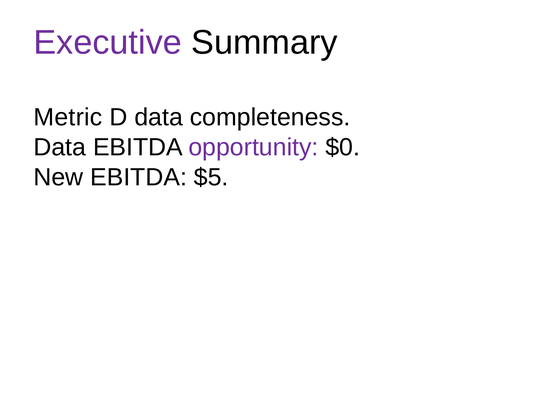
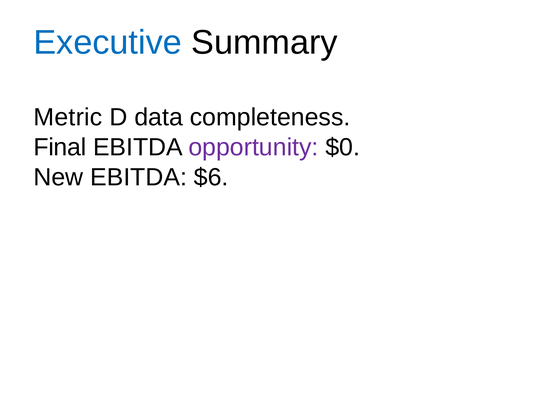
Executive colour: purple -> blue (108, 43)
Data: Data -> Final (60, 147)
$5: $5 -> $6 (211, 177)
